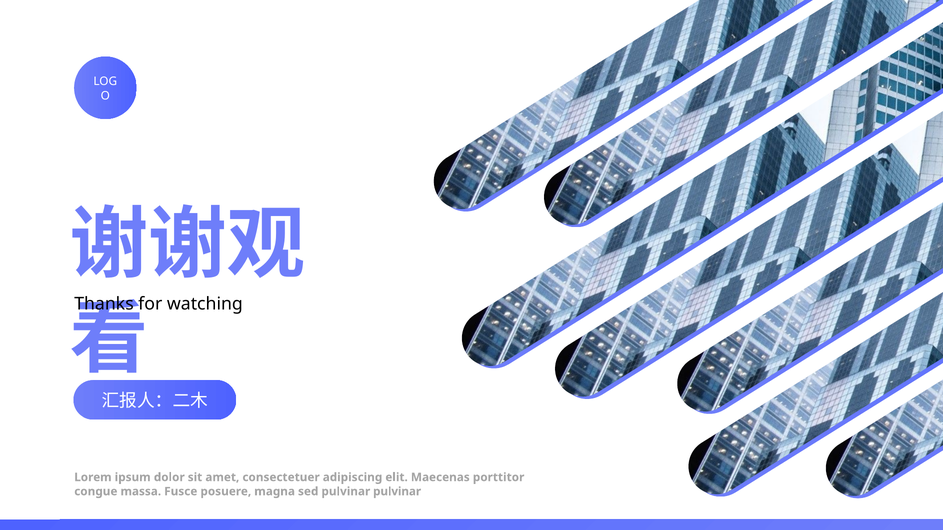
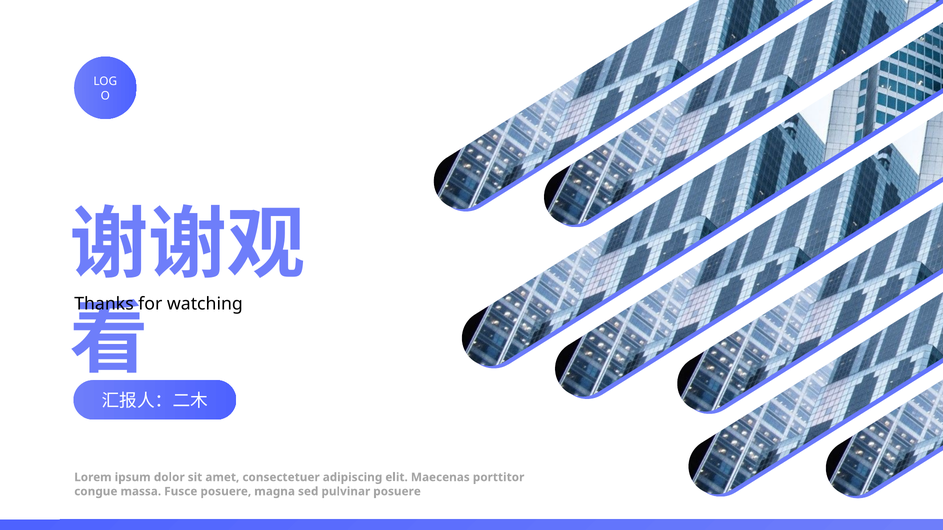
pulvinar pulvinar: pulvinar -> posuere (397, 492)
